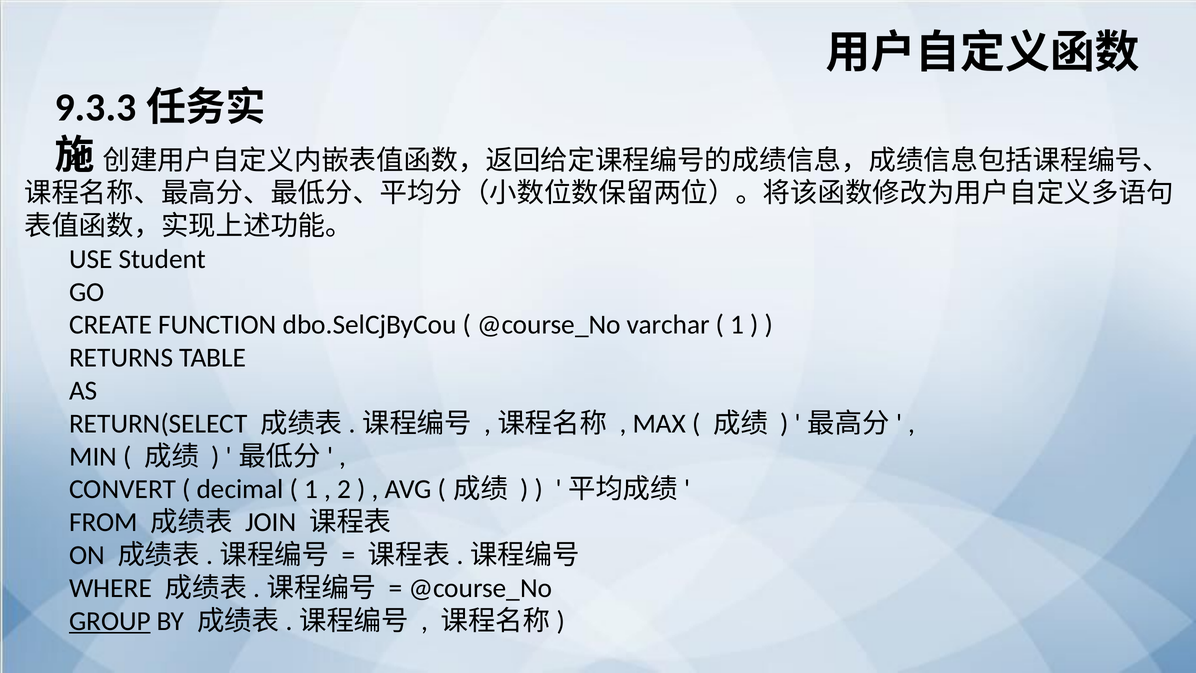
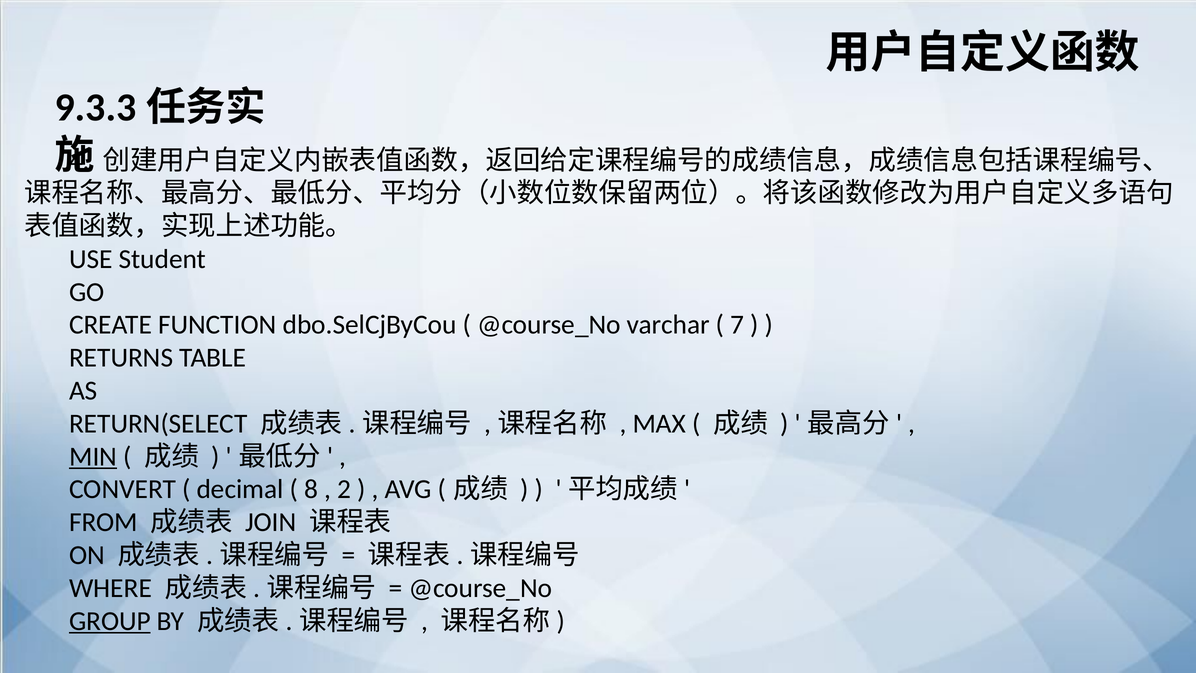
1: 1 -> 7 (737, 325)
MIN underline: none -> present (93, 456)
1: 1 -> 8 (311, 489)
